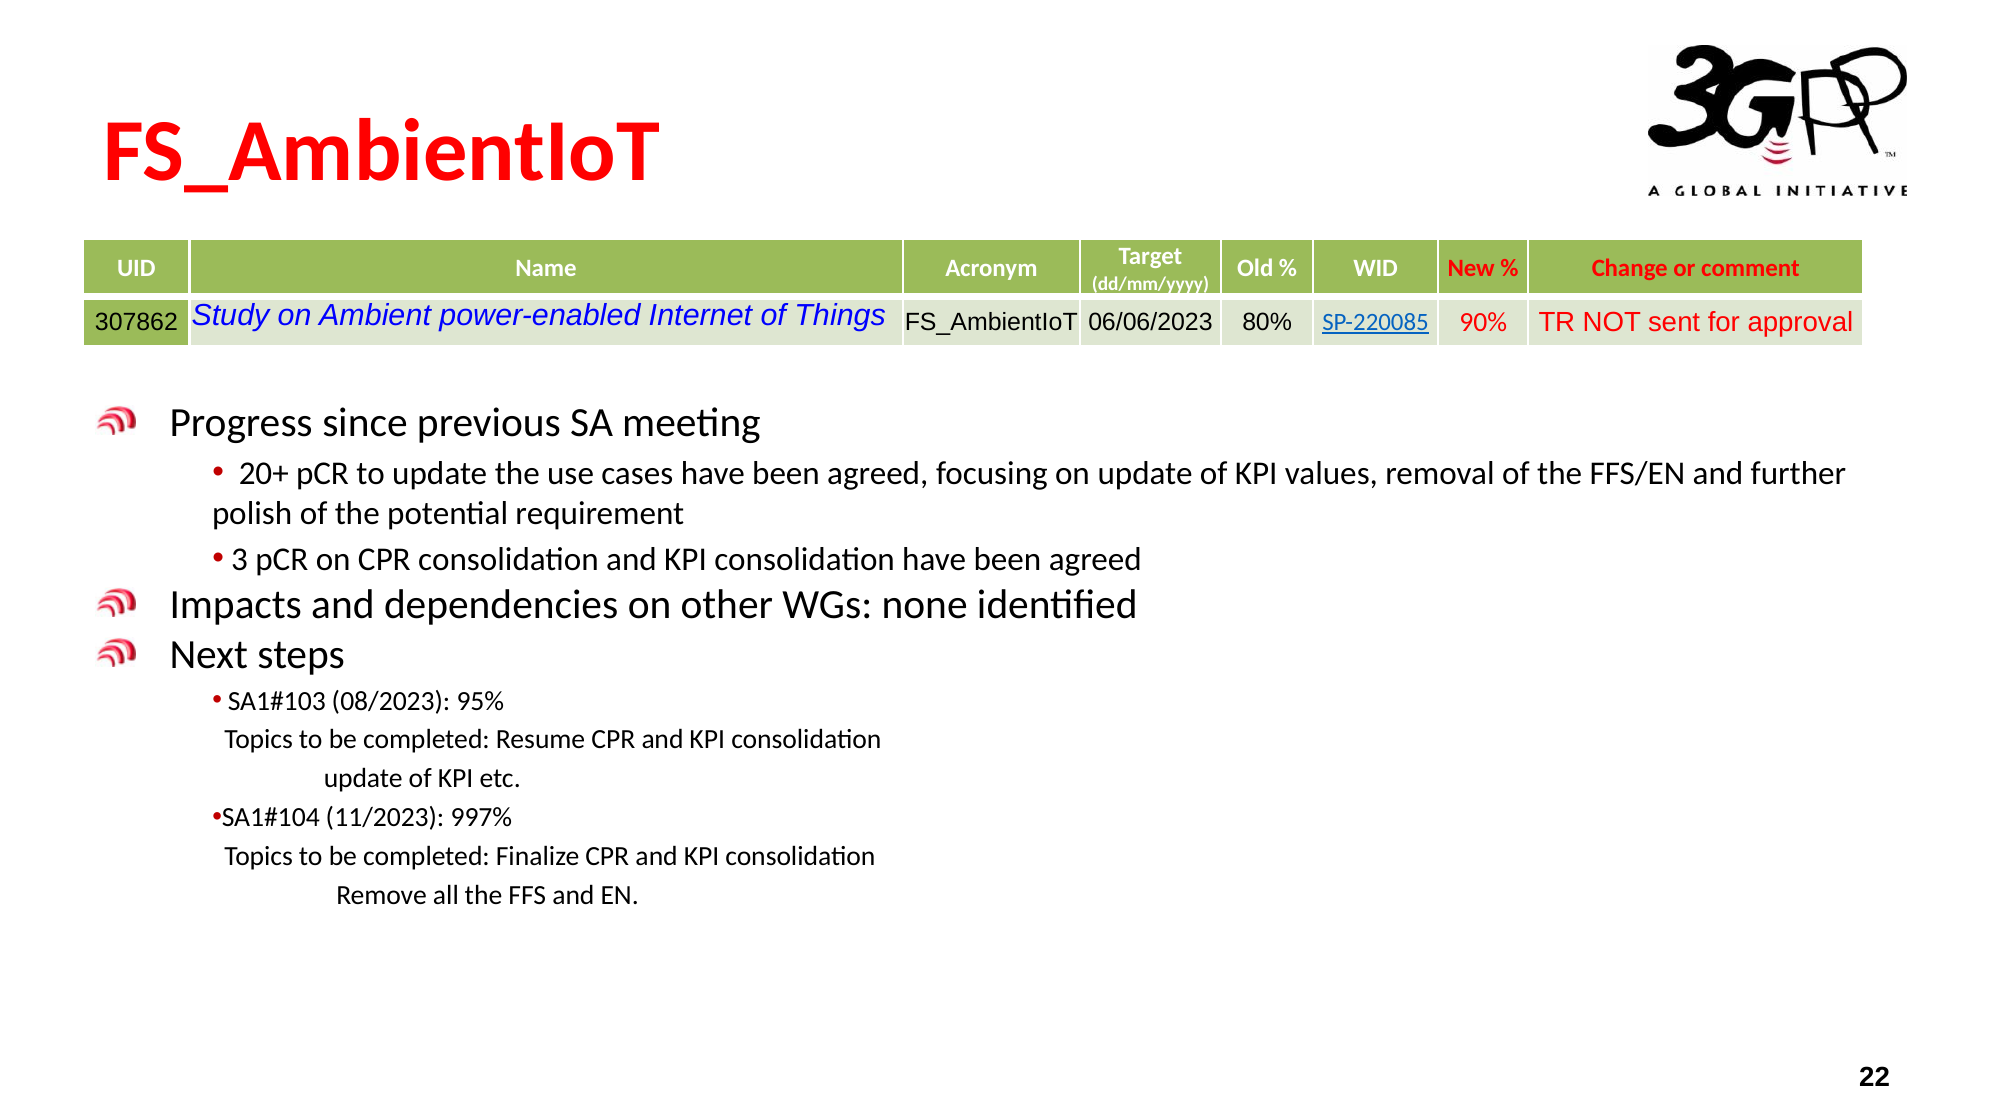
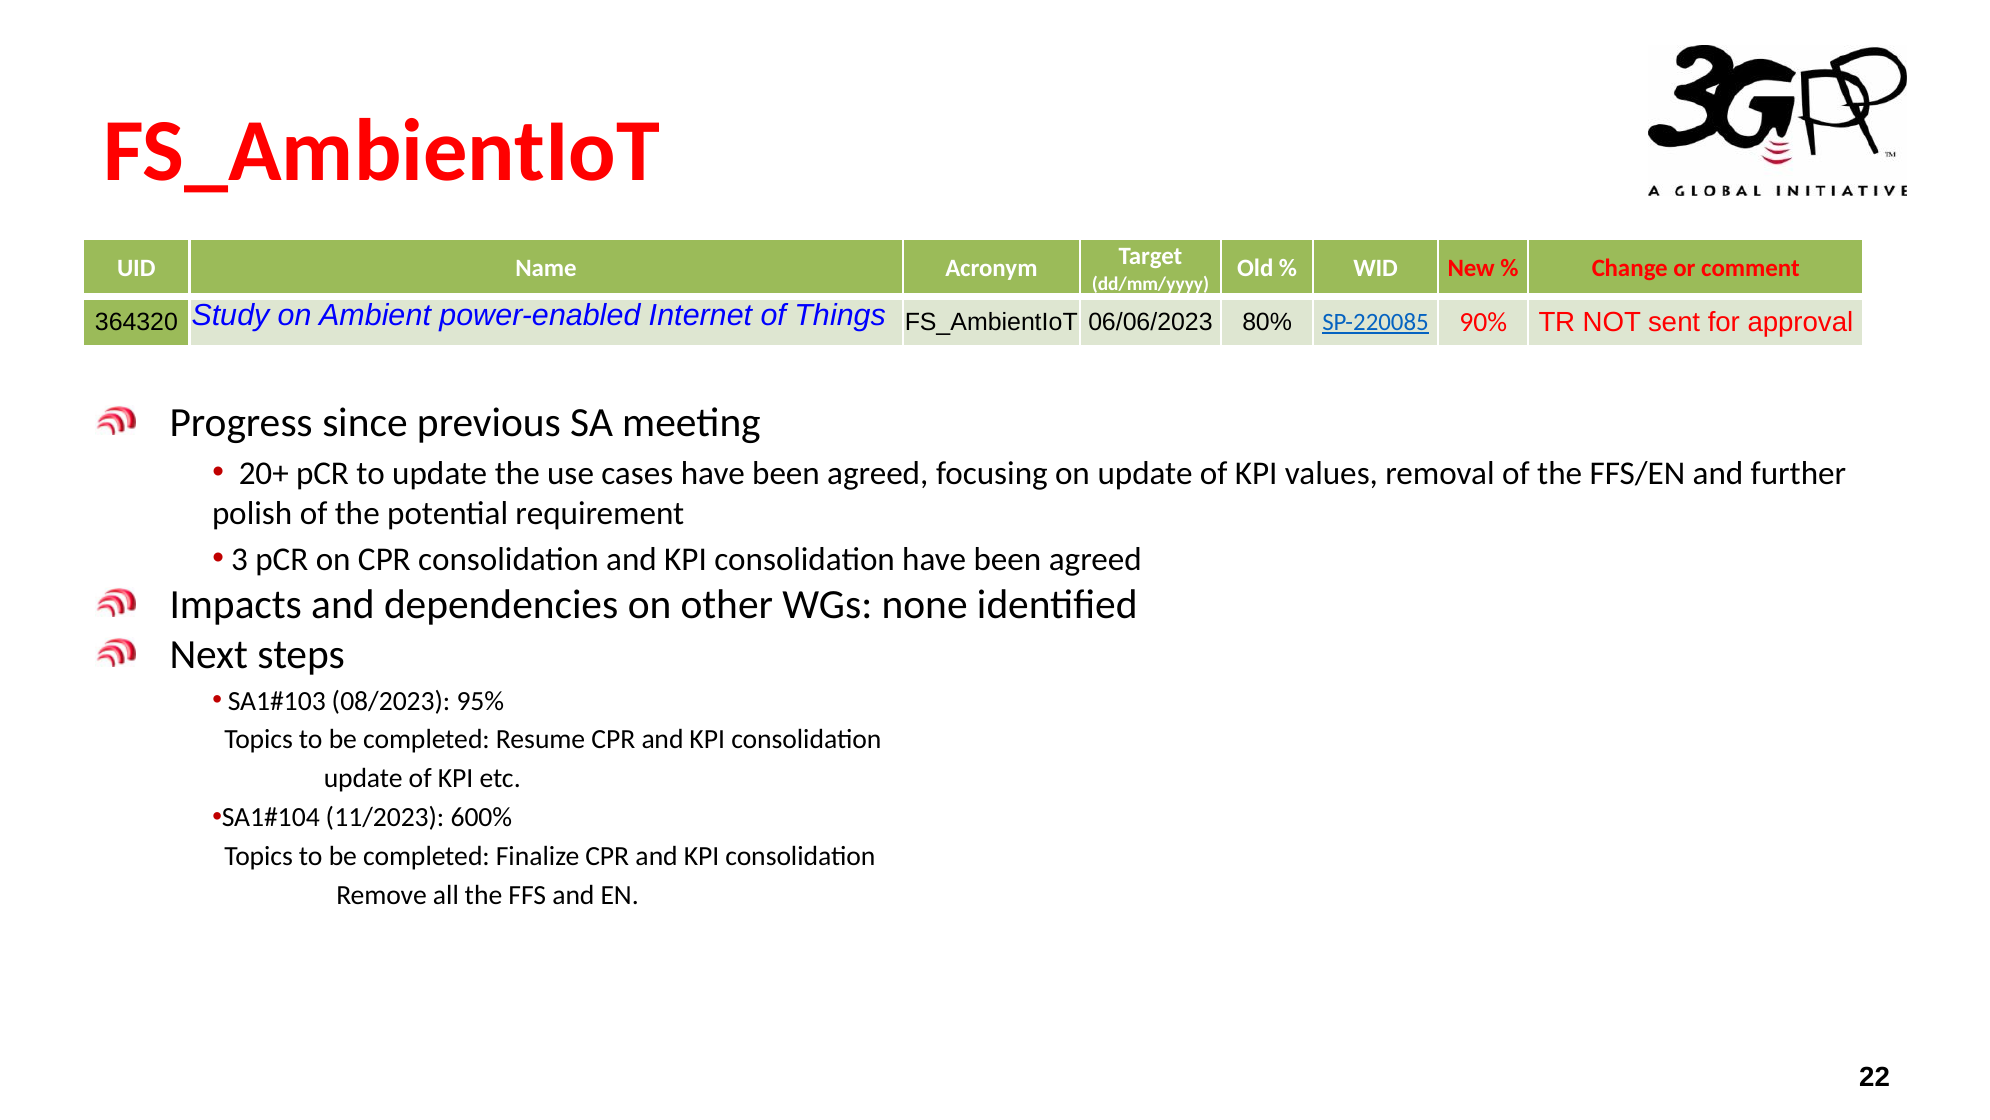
307862: 307862 -> 364320 (136, 322)
997%: 997% -> 600% (481, 817)
